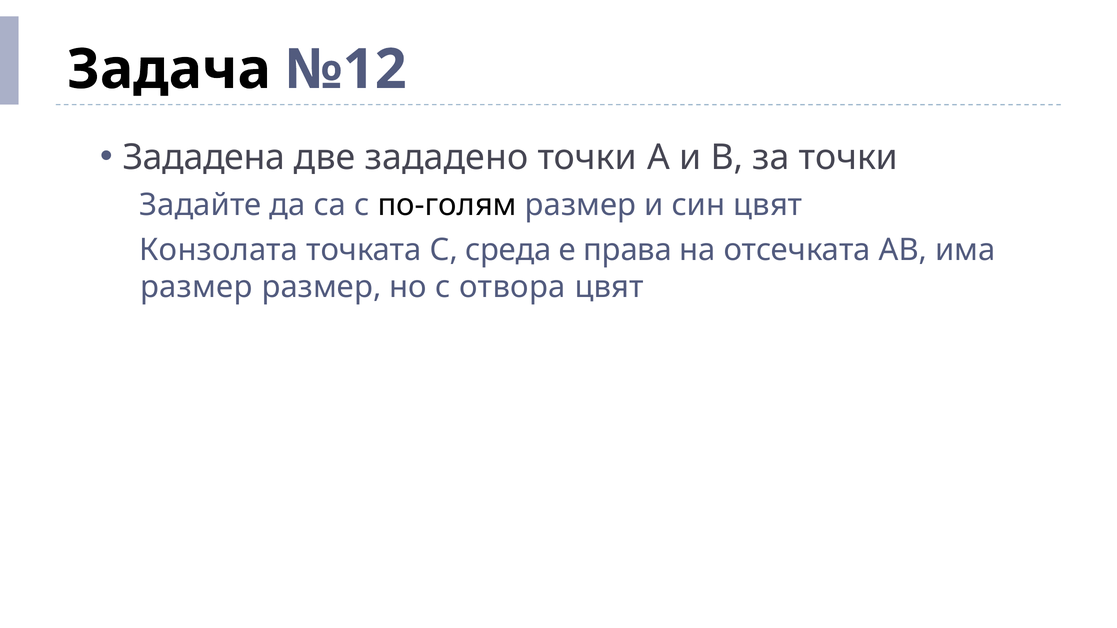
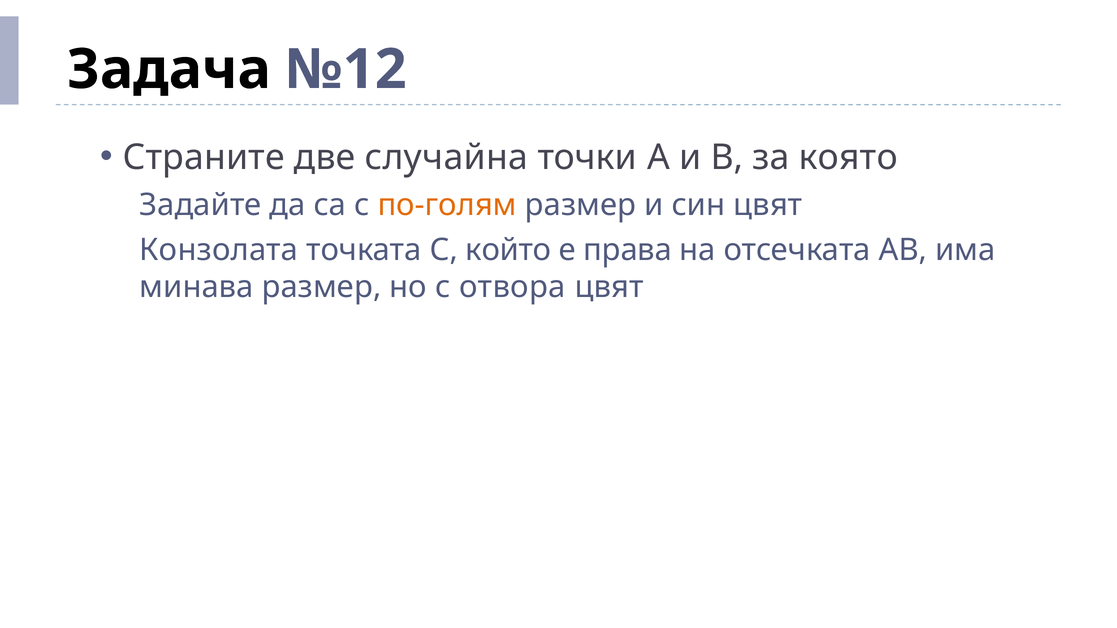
Зададена: Зададена -> Страните (204, 157)
зададено: зададено -> случайна (446, 157)
за точки: точки -> която (848, 157)
по-голям colour: black -> orange (447, 205)
среда: среда -> който (508, 250)
размер: размер -> минава (197, 287)
